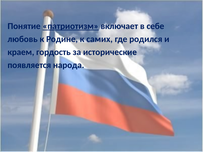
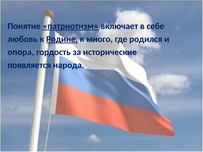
Родине underline: none -> present (62, 39)
самих: самих -> много (100, 39)
краем: краем -> опора (21, 52)
